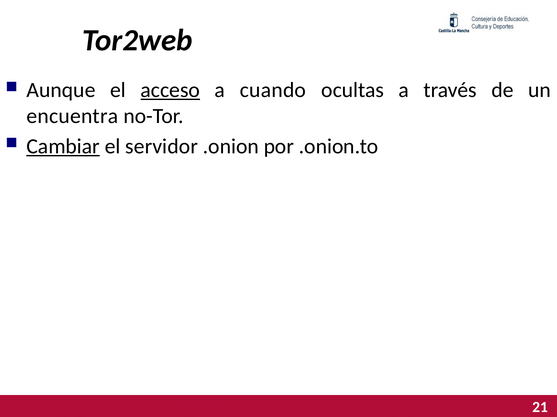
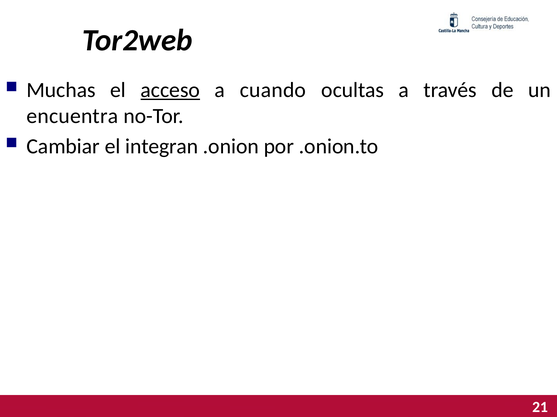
Aunque: Aunque -> Muchas (61, 90)
Cambiar underline: present -> none (63, 147)
servidor: servidor -> integran (162, 147)
